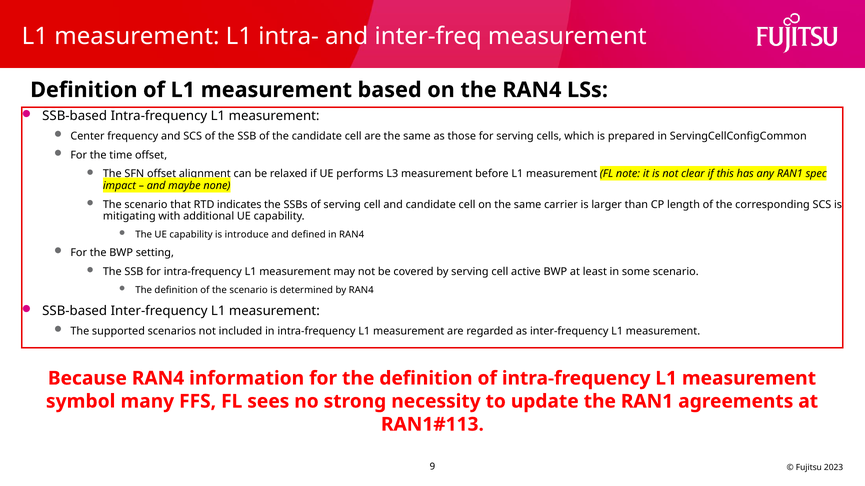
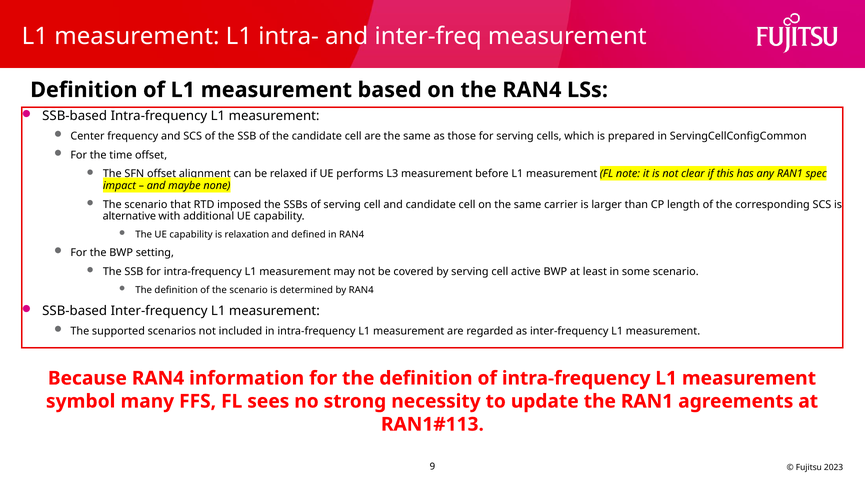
indicates: indicates -> imposed (239, 205)
mitigating: mitigating -> alternative (129, 216)
introduce: introduce -> relaxation (247, 235)
